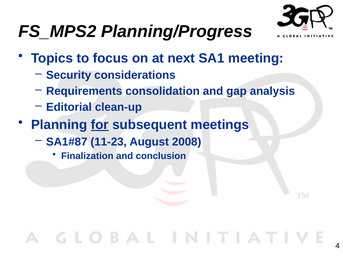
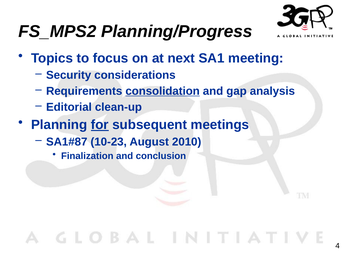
consolidation underline: none -> present (163, 91)
11-23: 11-23 -> 10-23 (109, 142)
2008: 2008 -> 2010 (187, 142)
